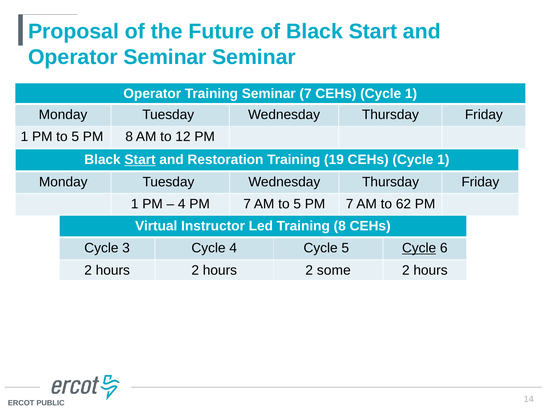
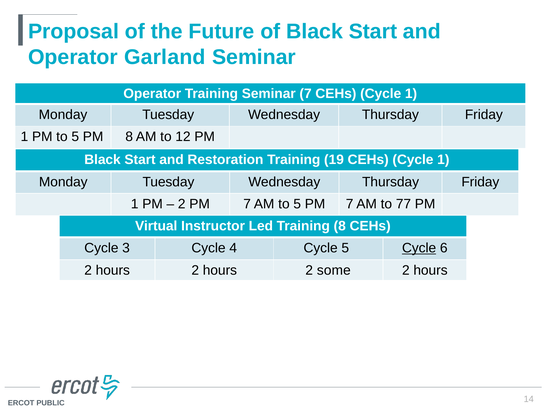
Operator Seminar: Seminar -> Garland (165, 57)
Start underline: present -> none (140, 160)
4: 4 -> 2 (182, 204)
62: 62 -> 77 (403, 204)
